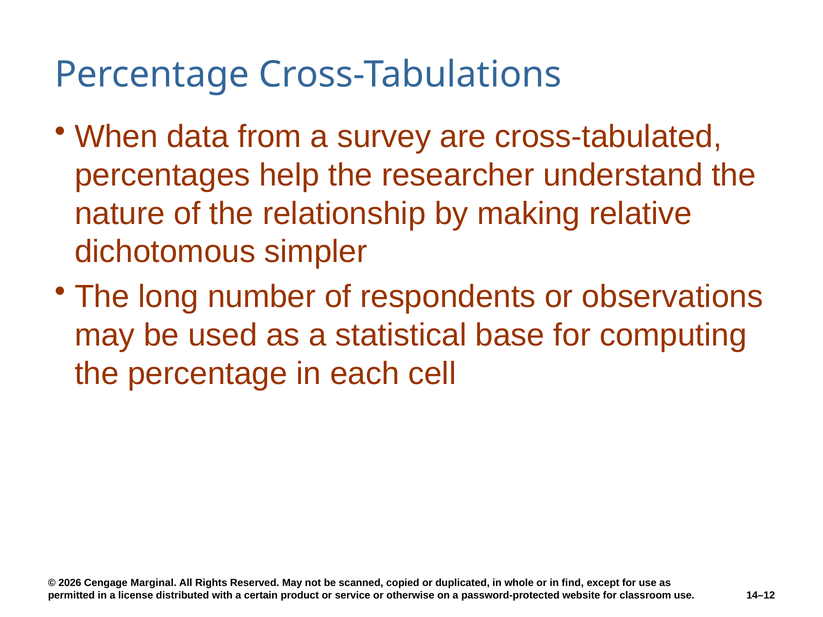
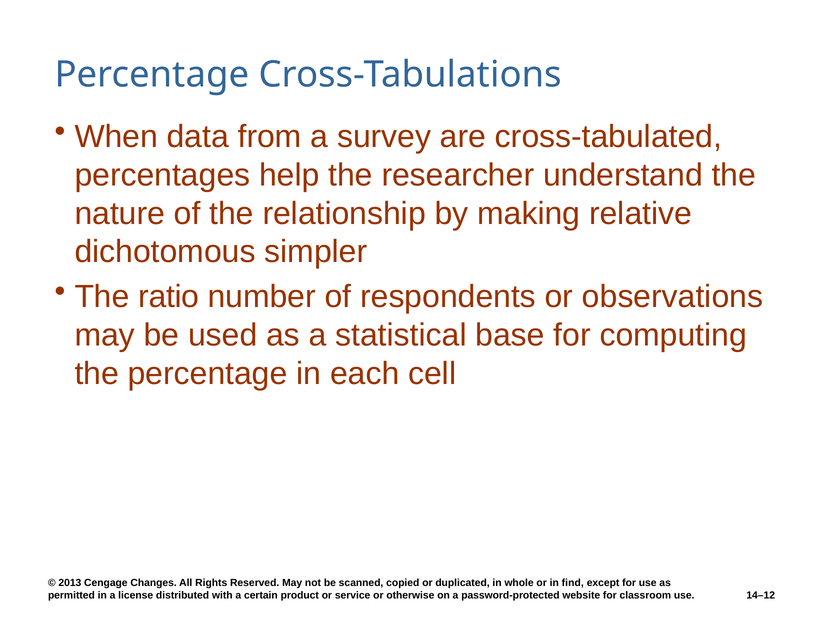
long: long -> ratio (169, 297)
2026: 2026 -> 2013 (70, 583)
Marginal: Marginal -> Changes (154, 583)
